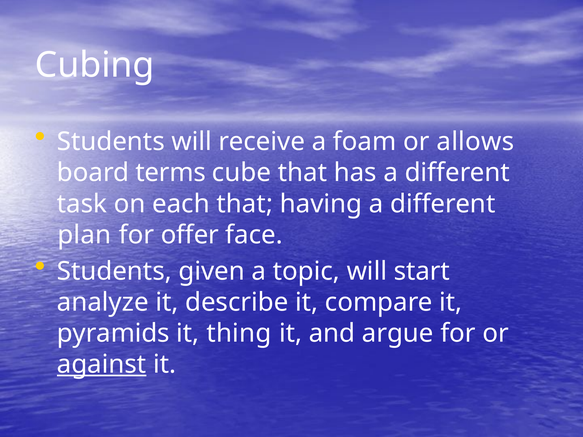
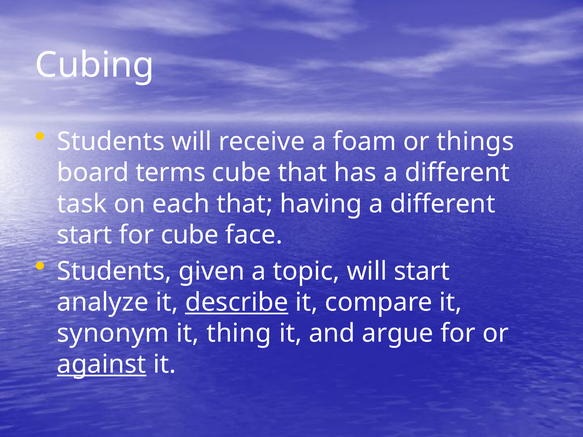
allows: allows -> things (475, 142)
plan: plan -> start (85, 235)
for offer: offer -> cube (190, 235)
describe underline: none -> present (237, 302)
pyramids: pyramids -> synonym (113, 334)
